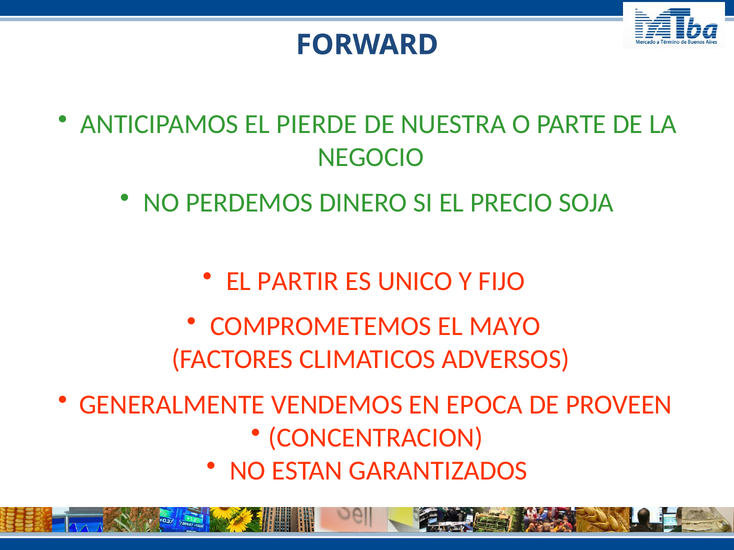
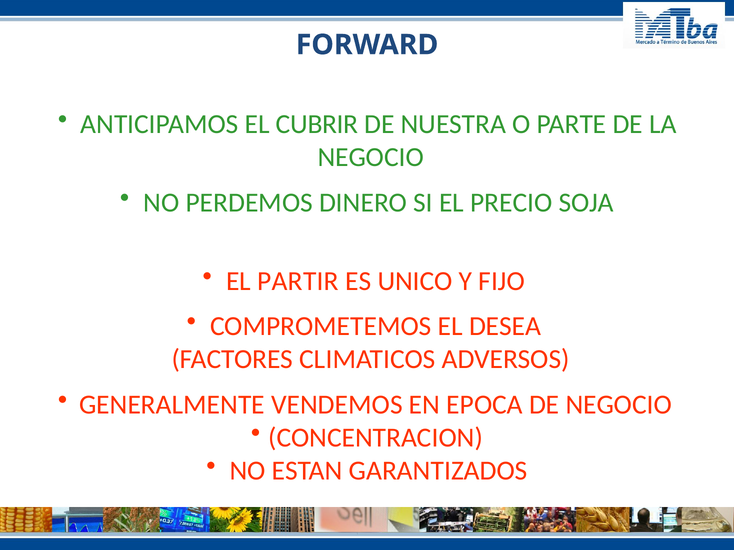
PIERDE: PIERDE -> CUBRIR (317, 124)
MAYO: MAYO -> DESEA (505, 327)
DE PROVEEN: PROVEEN -> NEGOCIO (619, 405)
